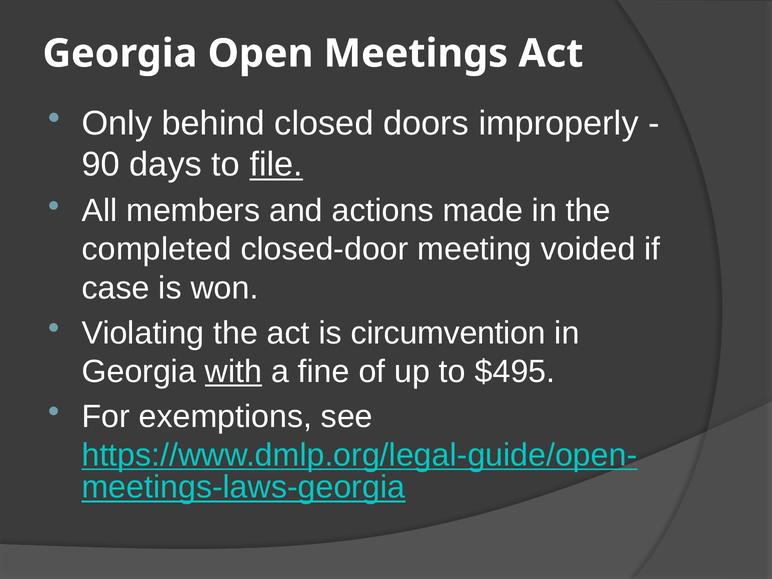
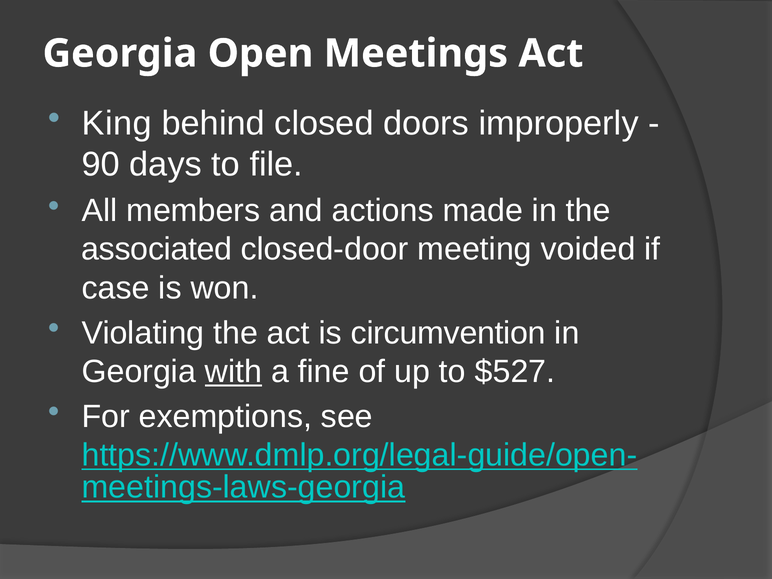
Only: Only -> King (117, 123)
file underline: present -> none (276, 165)
completed: completed -> associated (157, 249)
$495: $495 -> $527 (515, 372)
